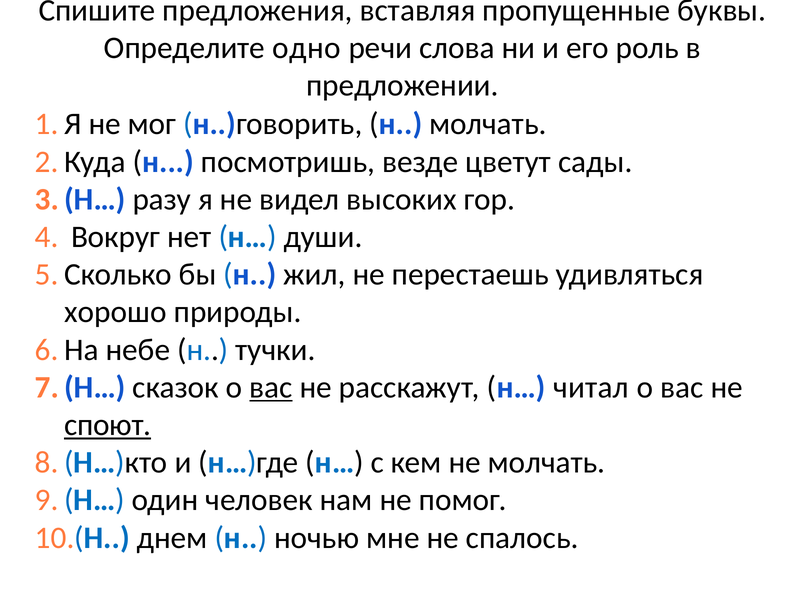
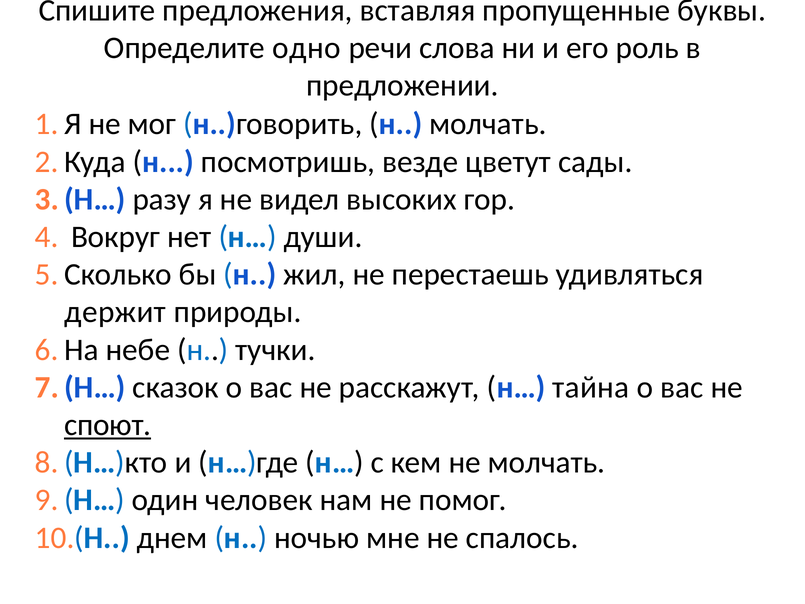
хорошо: хорошо -> держит (115, 312)
вас underline: present -> none (271, 387)
читал: читал -> тайна (591, 387)
